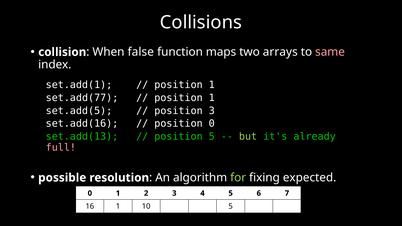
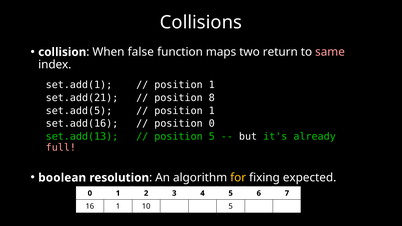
arrays: arrays -> return (280, 52)
set.add(77: set.add(77 -> set.add(21 (82, 98)
1: 1 -> 8 (212, 98)
3: 3 -> 1 (212, 111)
but colour: light green -> white (248, 137)
possible: possible -> boolean (62, 178)
for colour: light green -> yellow (238, 178)
